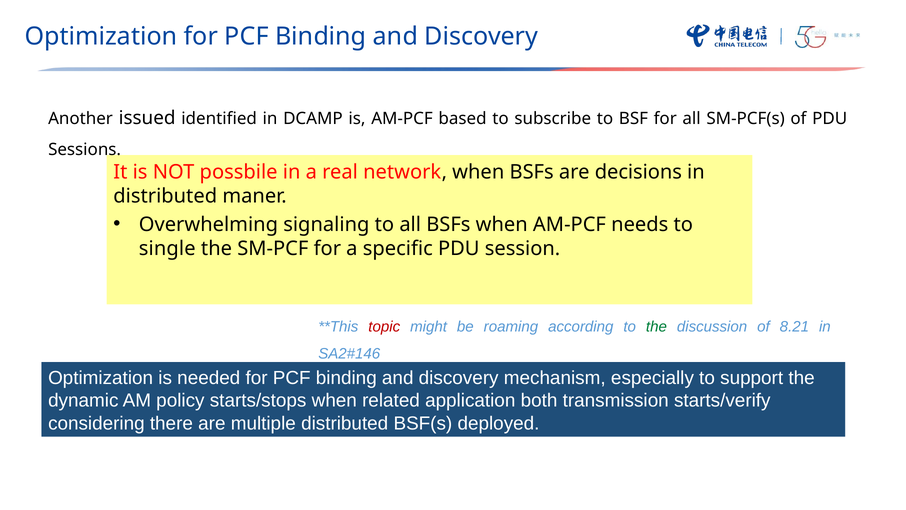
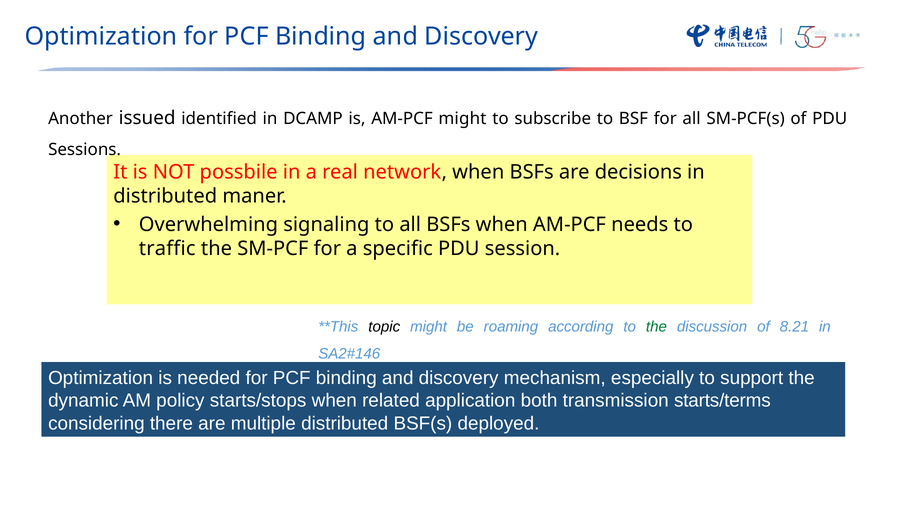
AM-PCF based: based -> might (462, 118)
single: single -> traffic (167, 249)
topic colour: red -> black (384, 327)
starts/verify: starts/verify -> starts/terms (722, 400)
